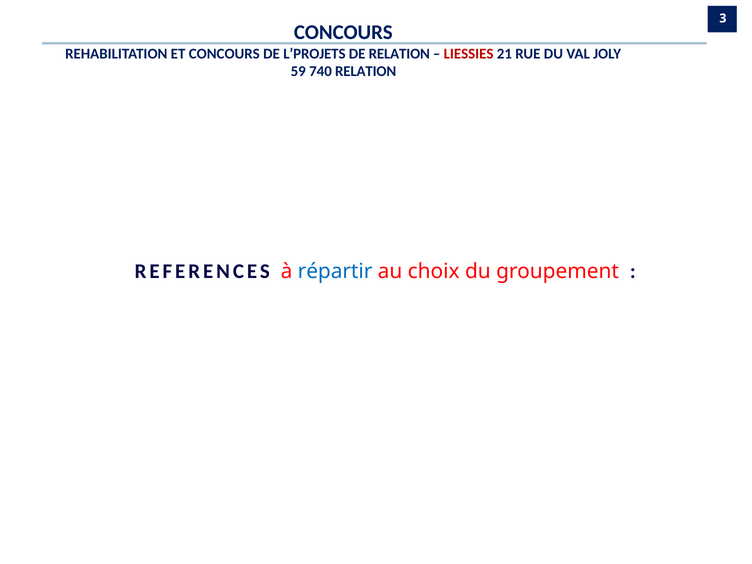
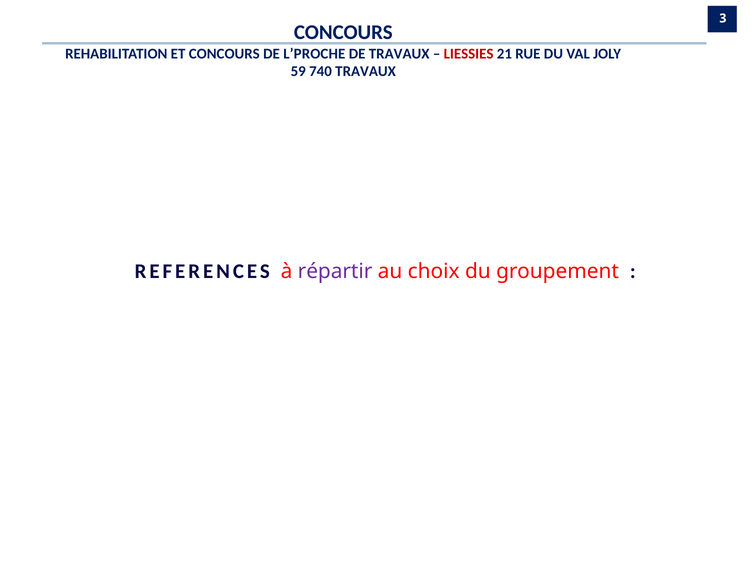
L’PROJETS: L’PROJETS -> L’PROCHE (314, 54)
DE RELATION: RELATION -> TRAVAUX (399, 54)
740 RELATION: RELATION -> TRAVAUX (366, 72)
répartir colour: blue -> purple (335, 271)
